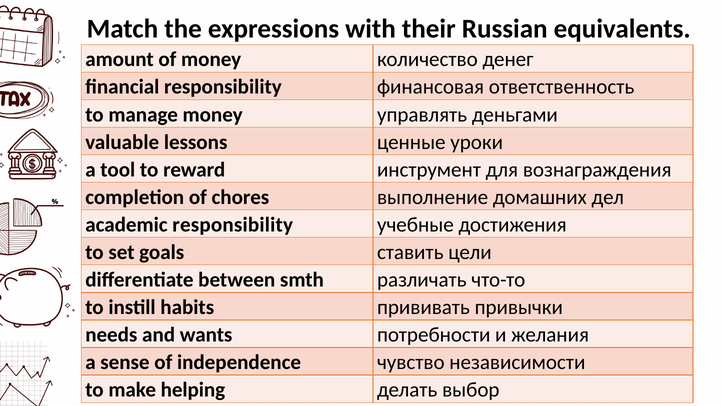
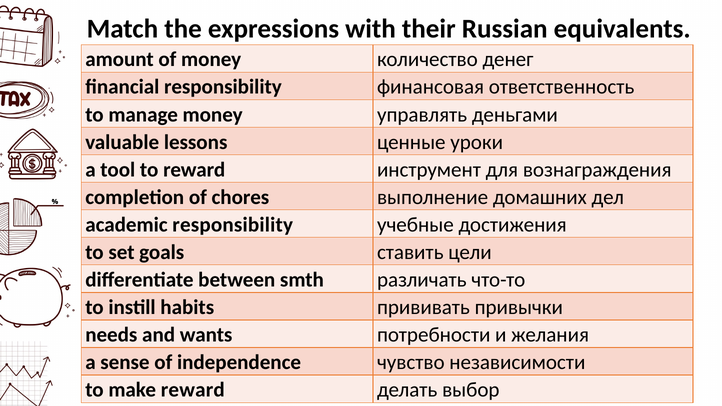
make helping: helping -> reward (193, 390)
